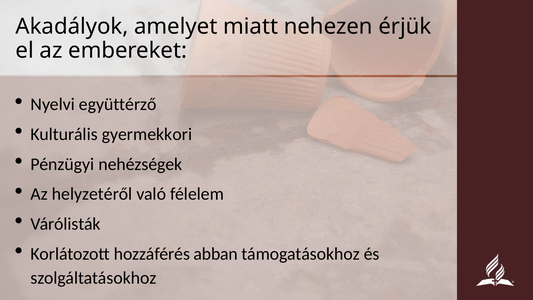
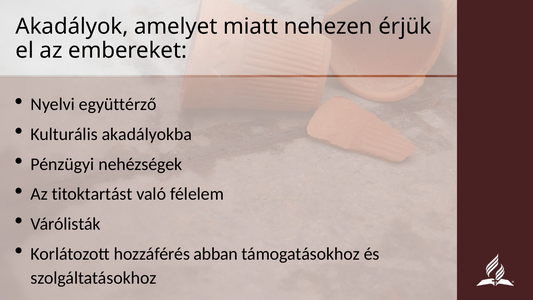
gyermekkori: gyermekkori -> akadályokba (147, 134)
helyzetéről: helyzetéről -> titoktartást (92, 194)
